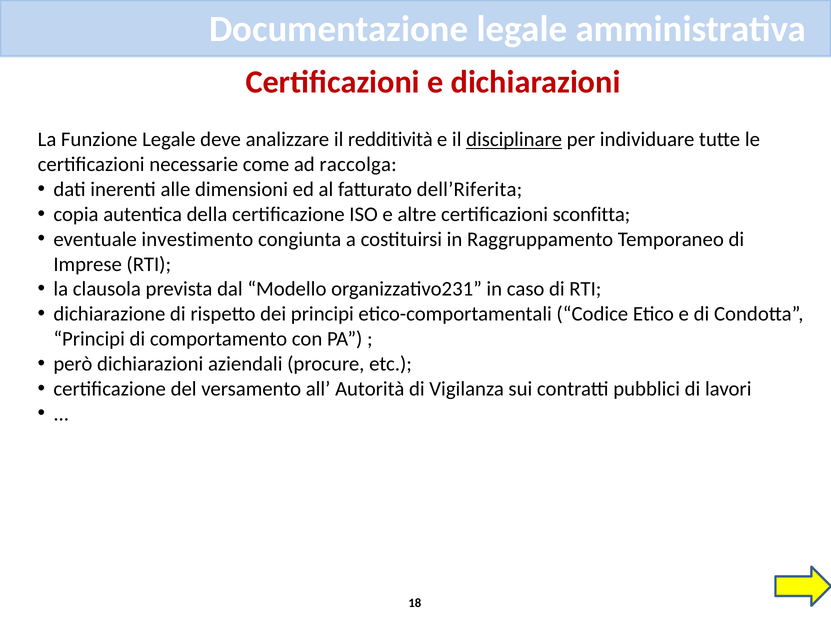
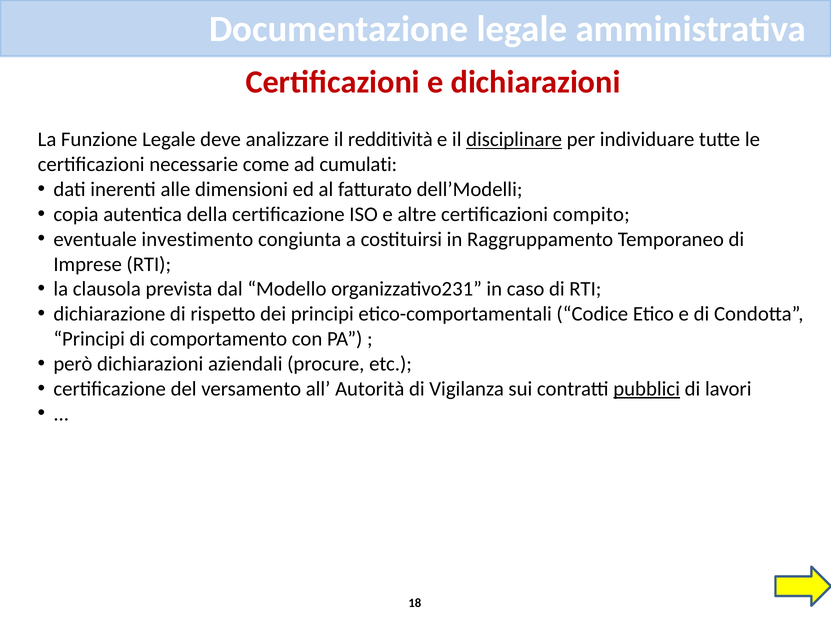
raccolga: raccolga -> cumulati (358, 165)
dell’Riferita: dell’Riferita -> dell’Modelli (470, 189)
sconfitta: sconfitta -> compito (591, 214)
pubblici underline: none -> present (647, 389)
